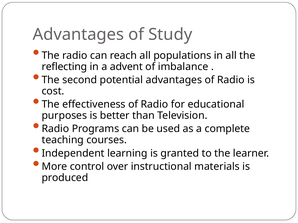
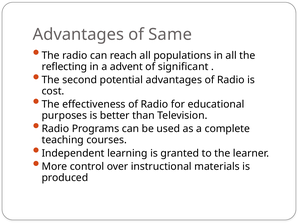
Study: Study -> Same (170, 34)
imbalance: imbalance -> significant (183, 67)
